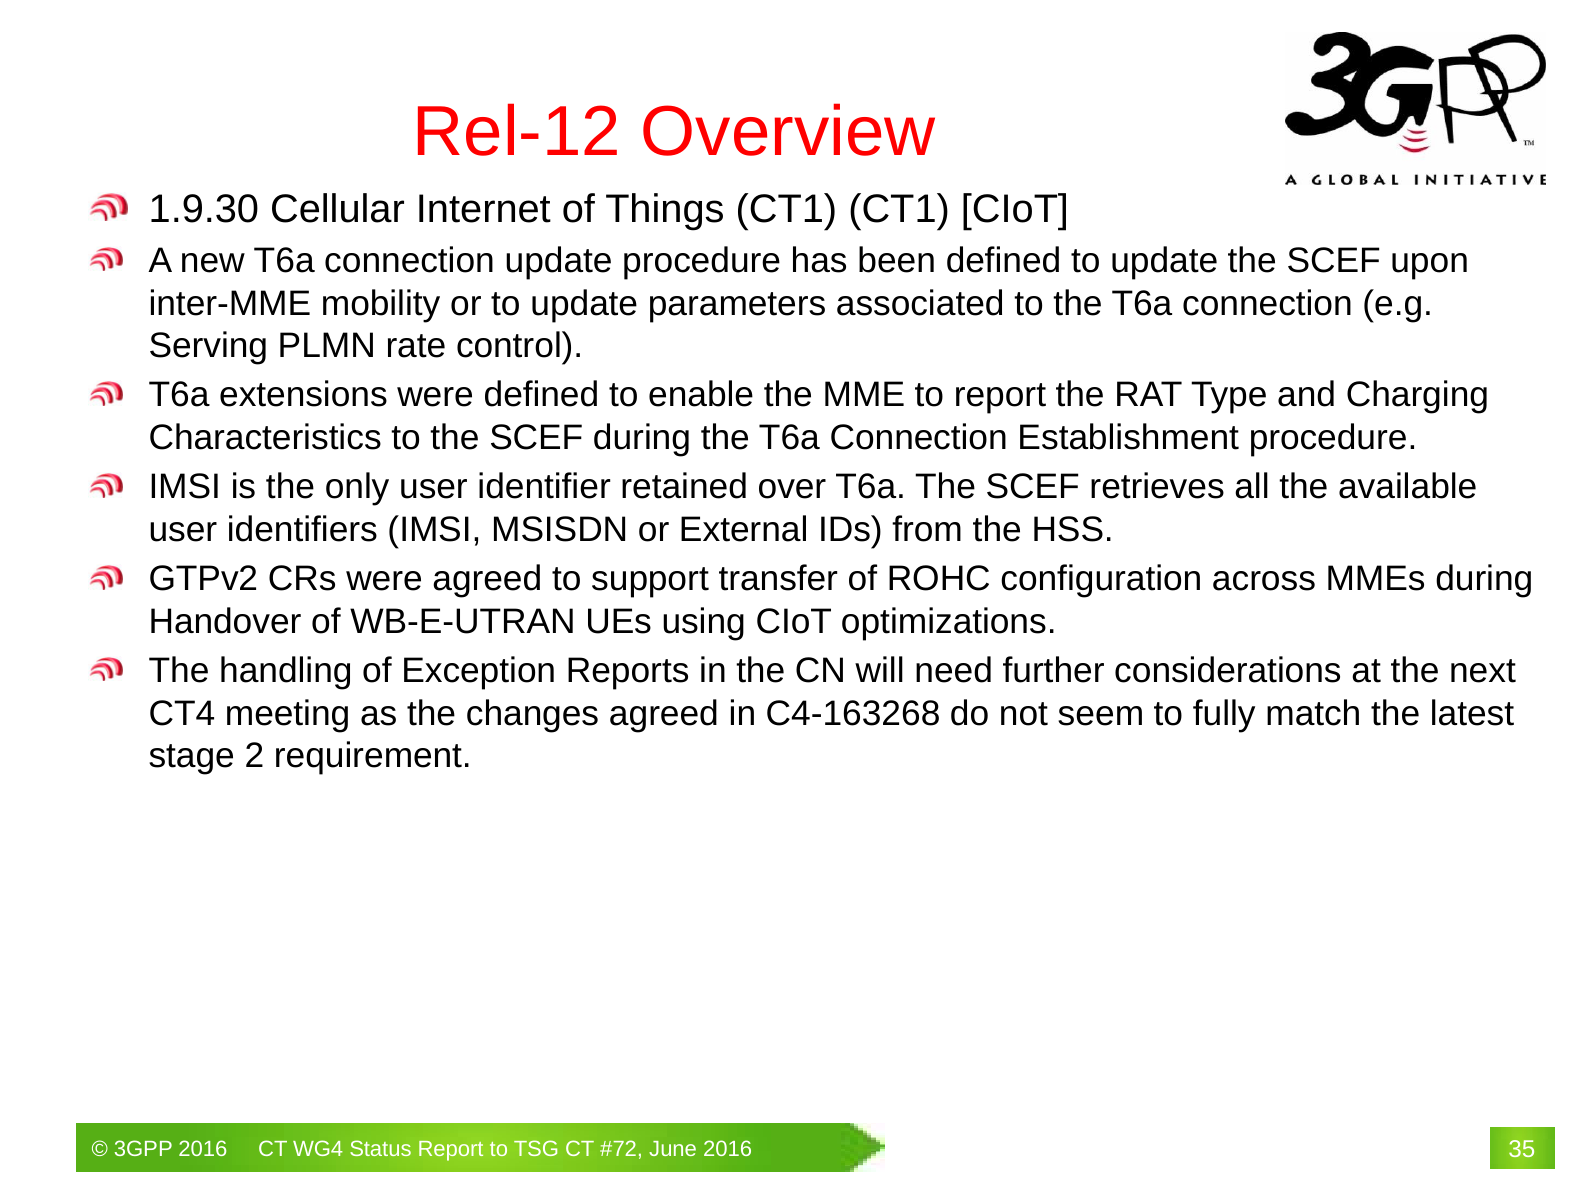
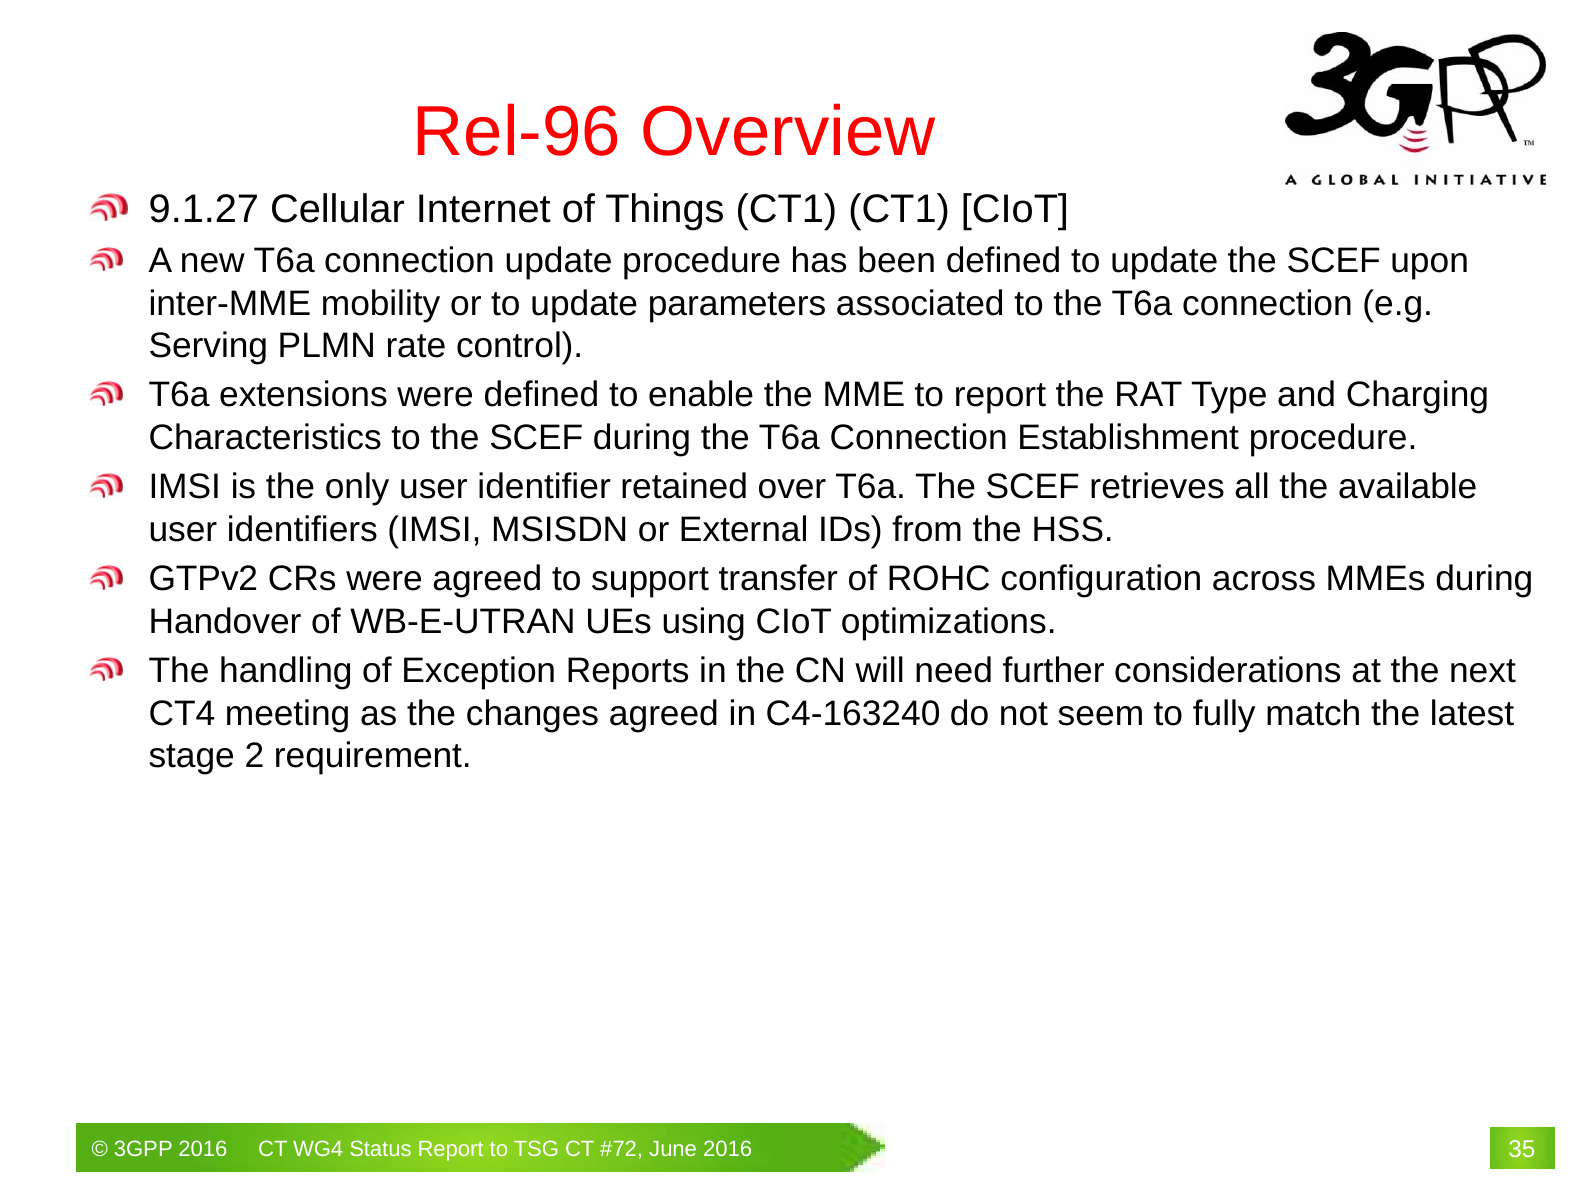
Rel-12: Rel-12 -> Rel-96 (517, 132)
1.9.30: 1.9.30 -> 9.1.27 (204, 209)
C4-163268: C4-163268 -> C4-163240 (853, 714)
